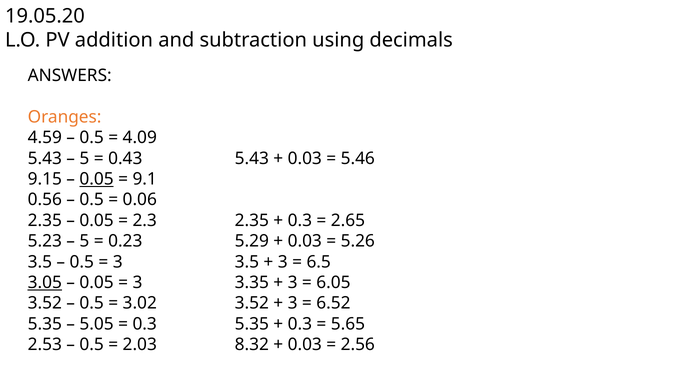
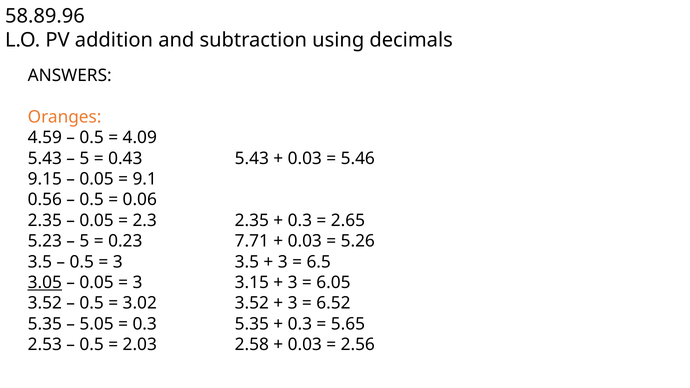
19.05.20: 19.05.20 -> 58.89.96 (45, 16)
0.05 underline: present -> none (97, 179)
5.29: 5.29 -> 7.71 (252, 241)
3.35: 3.35 -> 3.15 (252, 283)
8.32: 8.32 -> 2.58 (252, 345)
